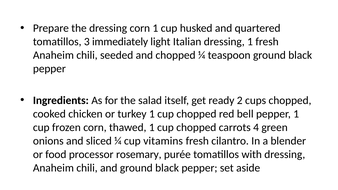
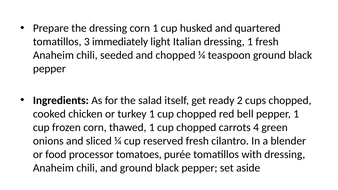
vitamins: vitamins -> reserved (163, 141)
rosemary: rosemary -> tomatoes (139, 154)
